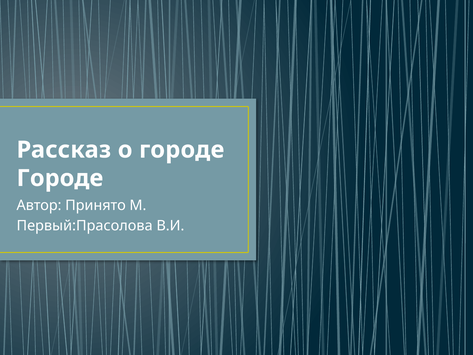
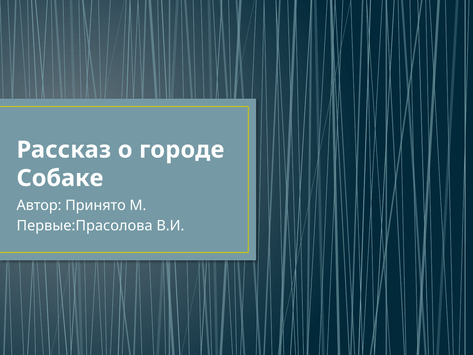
Городе: Городе -> Собаке (60, 178)
Первый:Прасолова: Первый:Прасолова -> Первые:Прасолова (85, 225)
